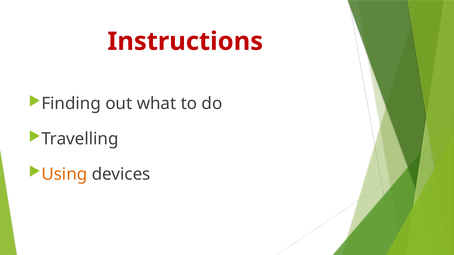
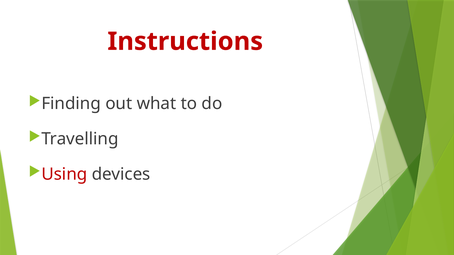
Using colour: orange -> red (64, 175)
